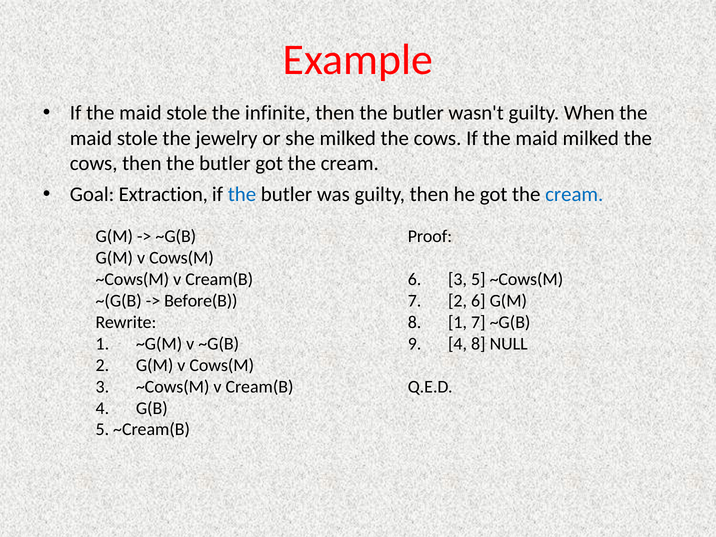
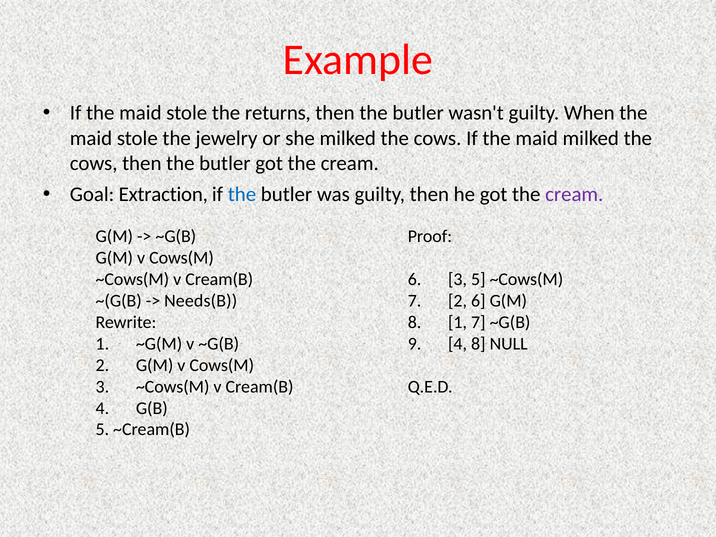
infinite: infinite -> returns (278, 113)
cream colour: blue -> purple (574, 195)
Before(B: Before(B -> Needs(B (201, 301)
